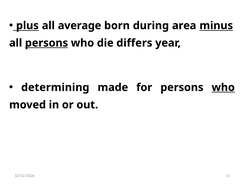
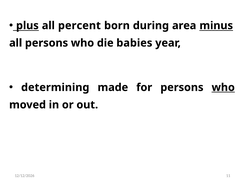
average: average -> percent (79, 26)
persons underline: present -> none (47, 43)
differs: differs -> babies (134, 43)
